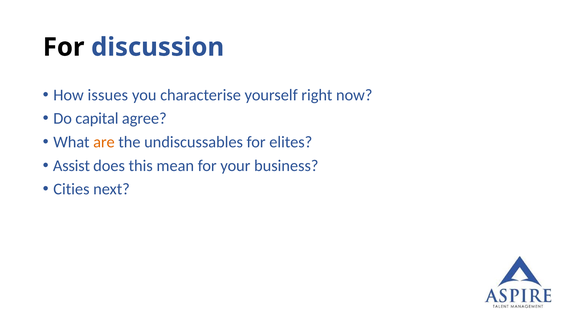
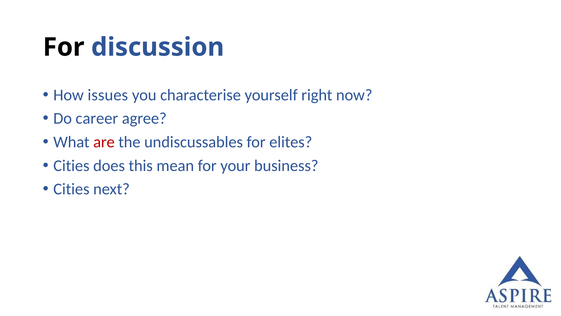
capital: capital -> career (97, 118)
are colour: orange -> red (104, 142)
Assist: Assist -> Cities (71, 165)
